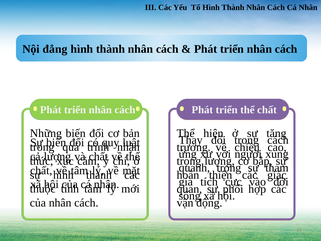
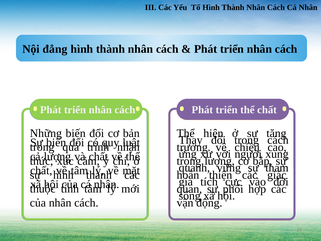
trọng: trọng -> vững (229, 168)
